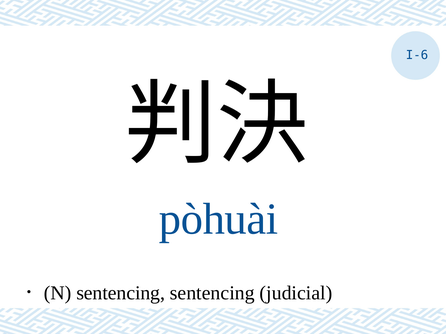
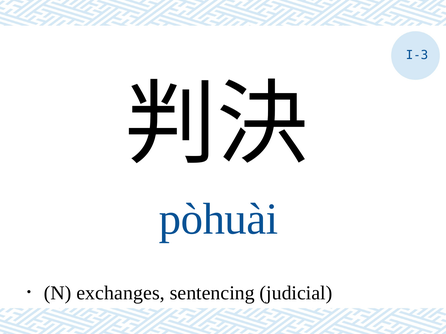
I-6: I-6 -> I-3 (417, 55)
sentencing: sentencing -> exchanges (121, 293)
